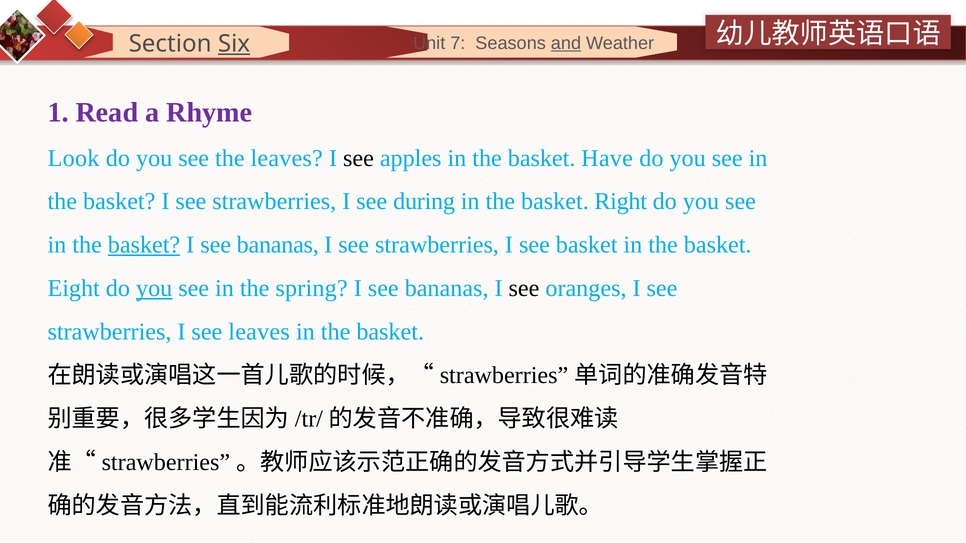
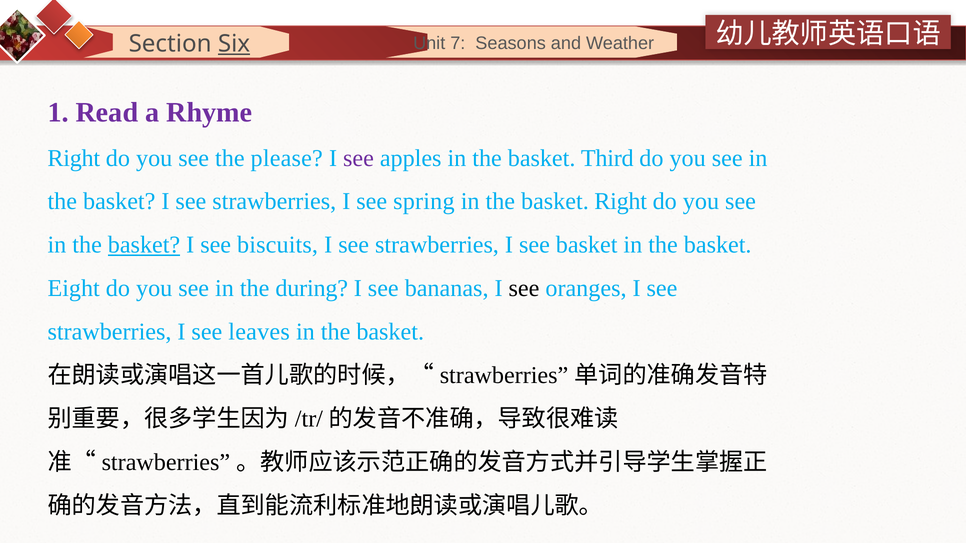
and underline: present -> none (566, 43)
Look: Look -> Right (74, 158)
the leaves: leaves -> please (287, 158)
see colour: black -> purple (358, 158)
Have: Have -> Third (607, 158)
during: during -> spring (424, 202)
bananas: bananas -> biscuits (278, 245)
you underline: present -> none (154, 289)
spring: spring -> during (312, 289)
